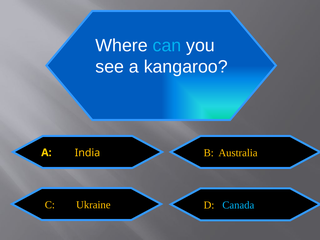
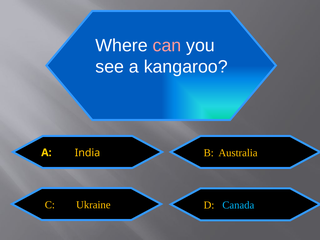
can colour: light blue -> pink (167, 45)
